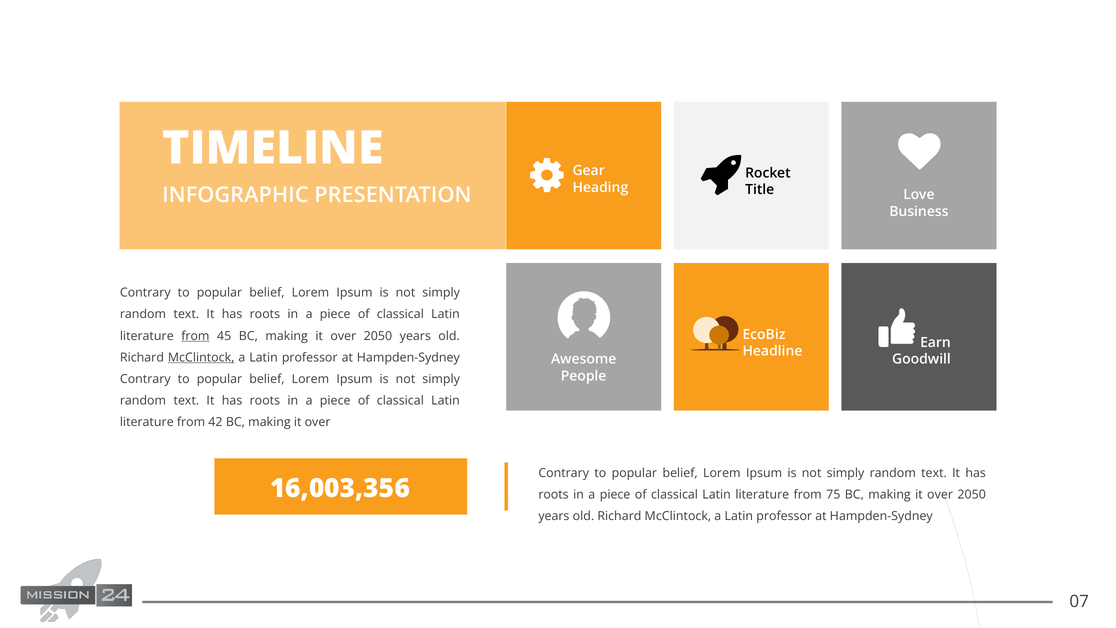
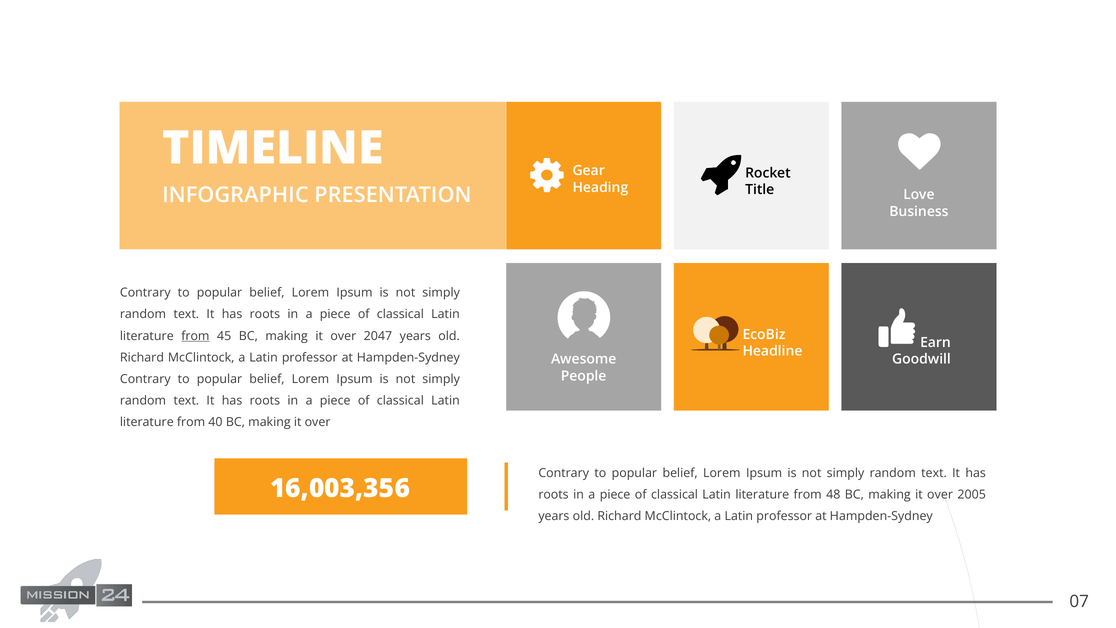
2050: 2050 -> 2047 (378, 336)
McClintock underline: present -> none (201, 357)
42: 42 -> 40 (215, 422)
75: 75 -> 48 (833, 495)
2050: 2050 -> 2005 (972, 495)
